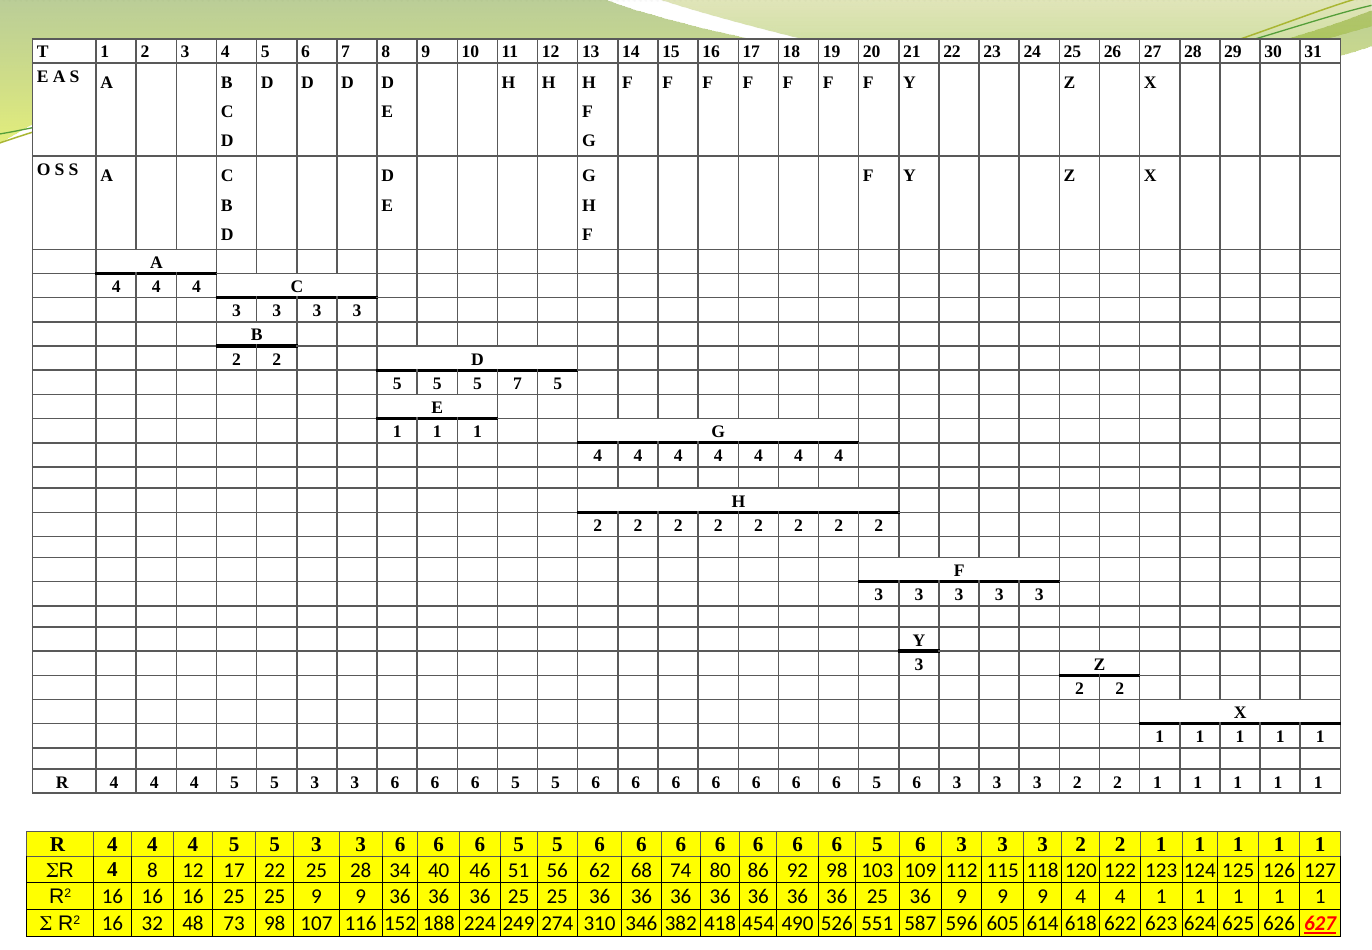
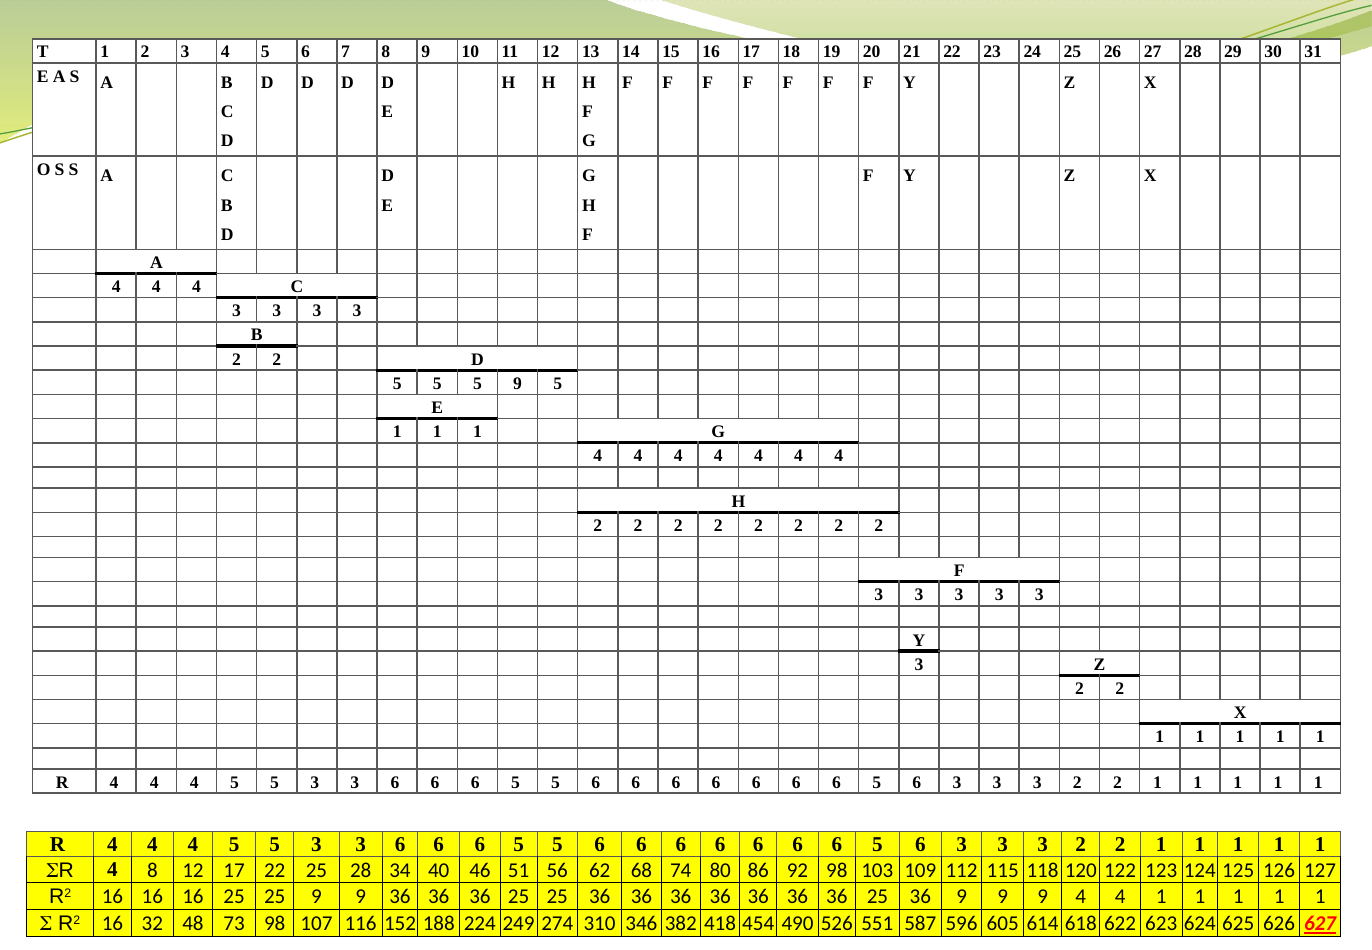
5 7: 7 -> 9 (518, 383)
